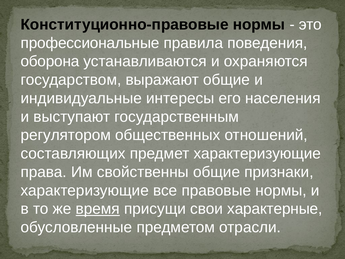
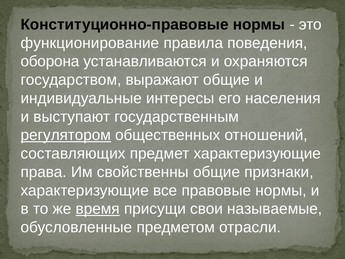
профессиональные: профессиональные -> функционирование (90, 43)
регулятором underline: none -> present (66, 135)
характерные: характерные -> называемые (275, 209)
